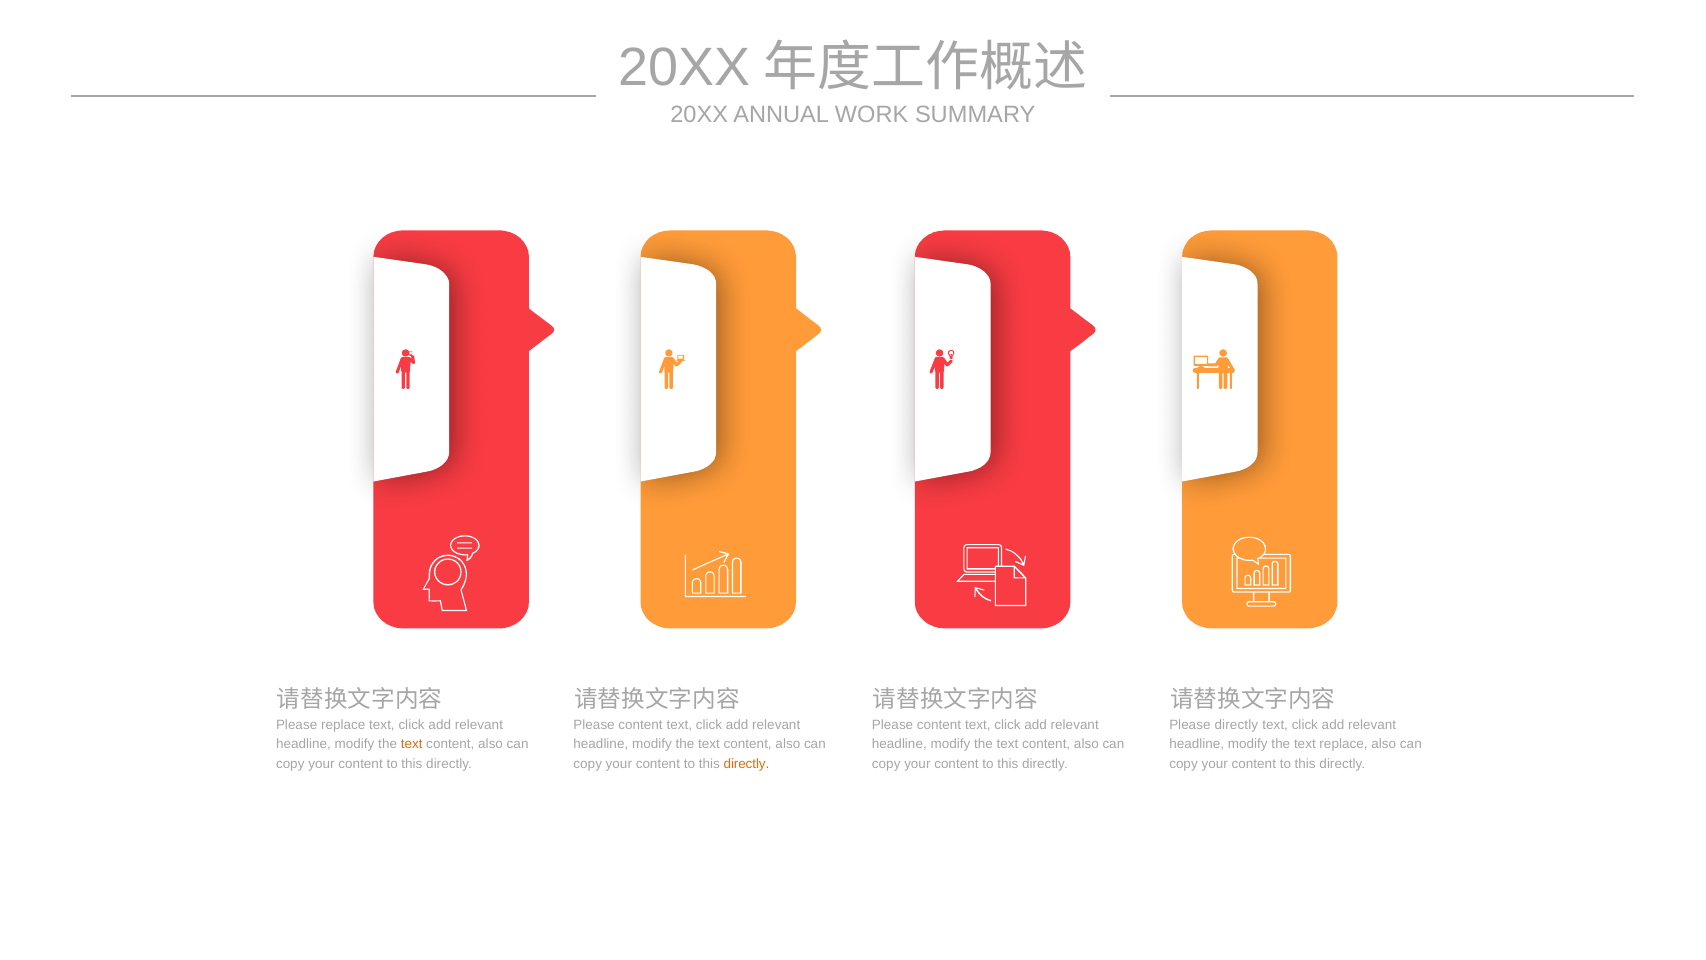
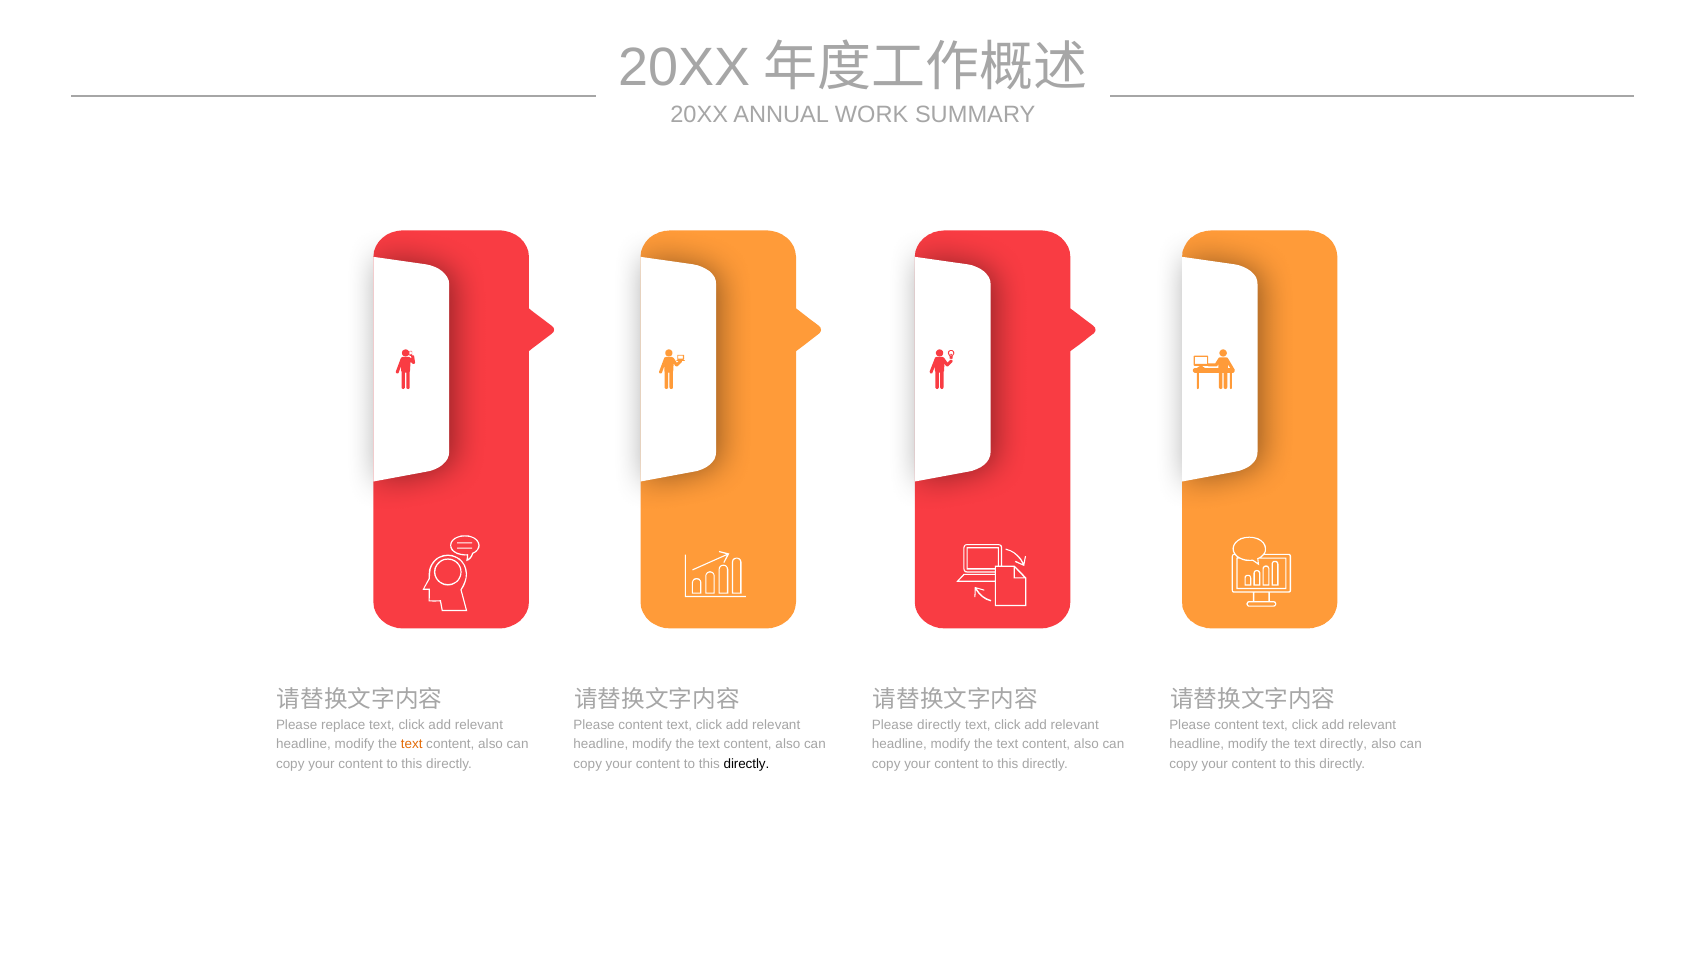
content: content -> directly (939, 725)
directly: directly -> content (1236, 725)
text replace: replace -> directly (1343, 744)
directly colour: orange -> black (746, 763)
